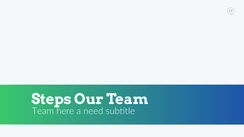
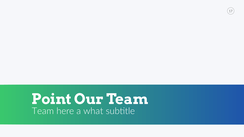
Steps: Steps -> Point (52, 100)
need: need -> what (93, 111)
